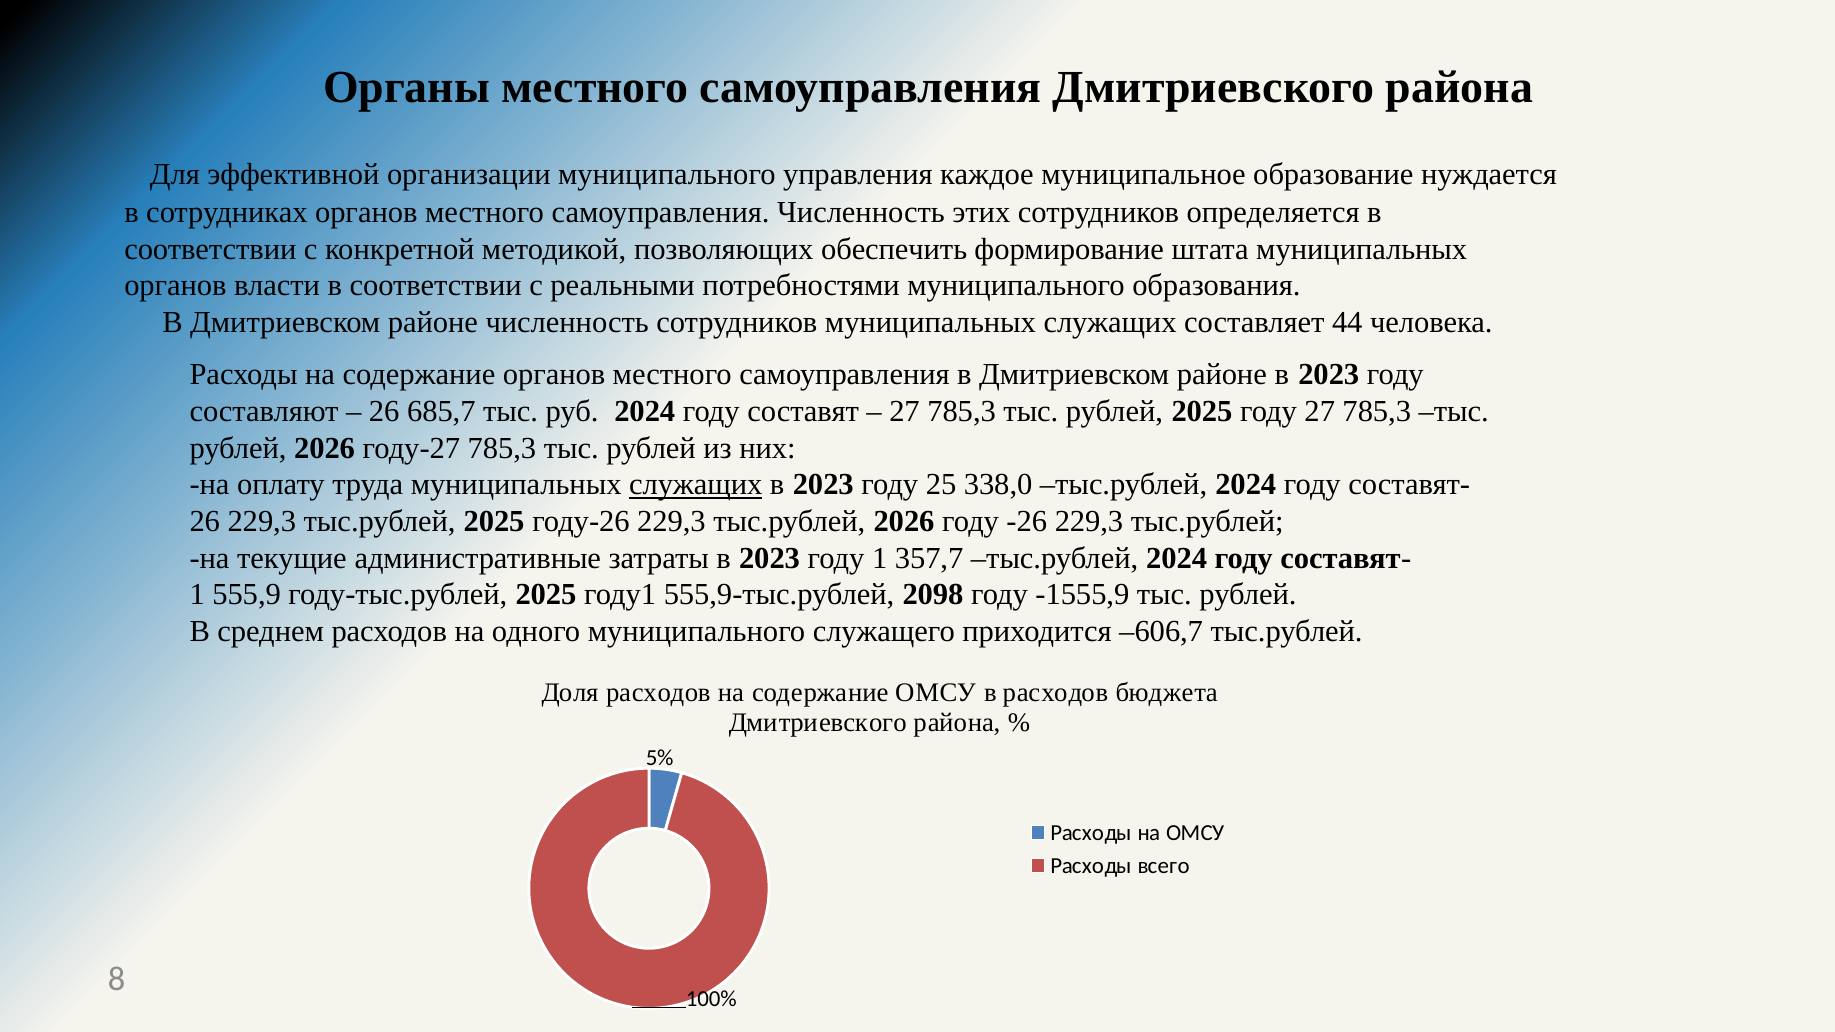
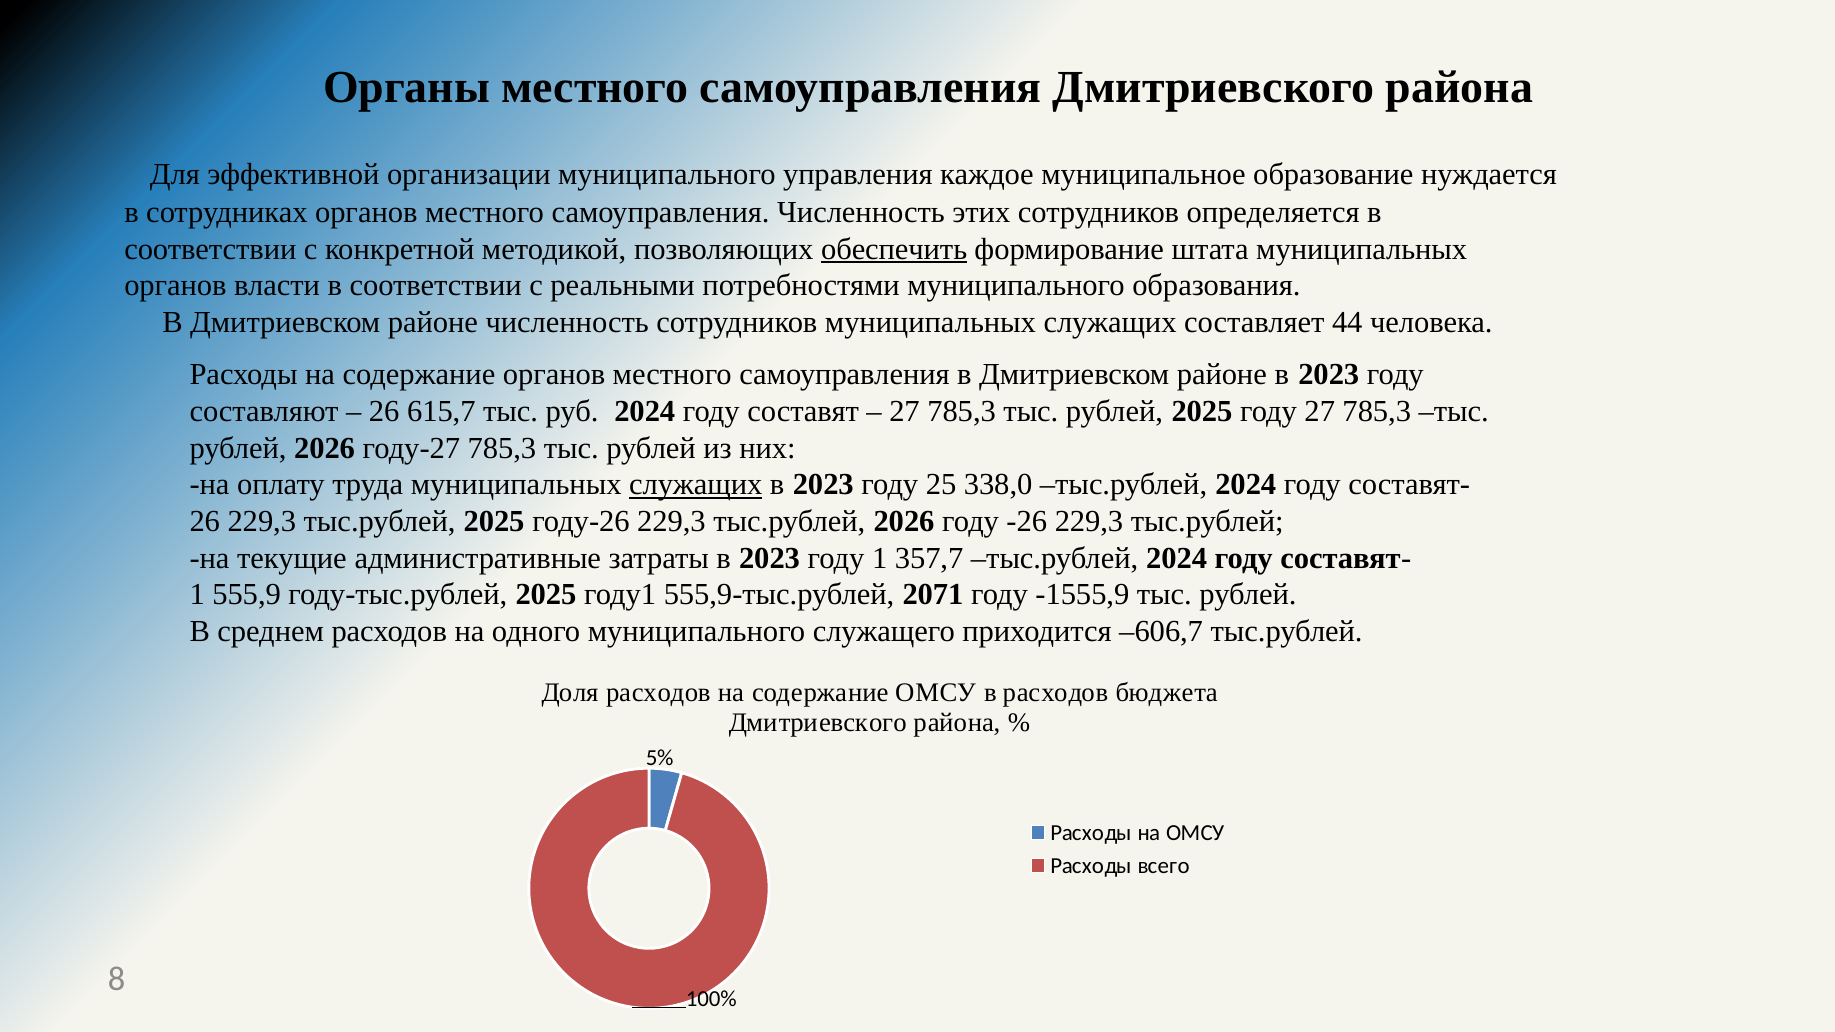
обеспечить underline: none -> present (894, 249)
685,7: 685,7 -> 615,7 (441, 412)
2098: 2098 -> 2071 (933, 595)
